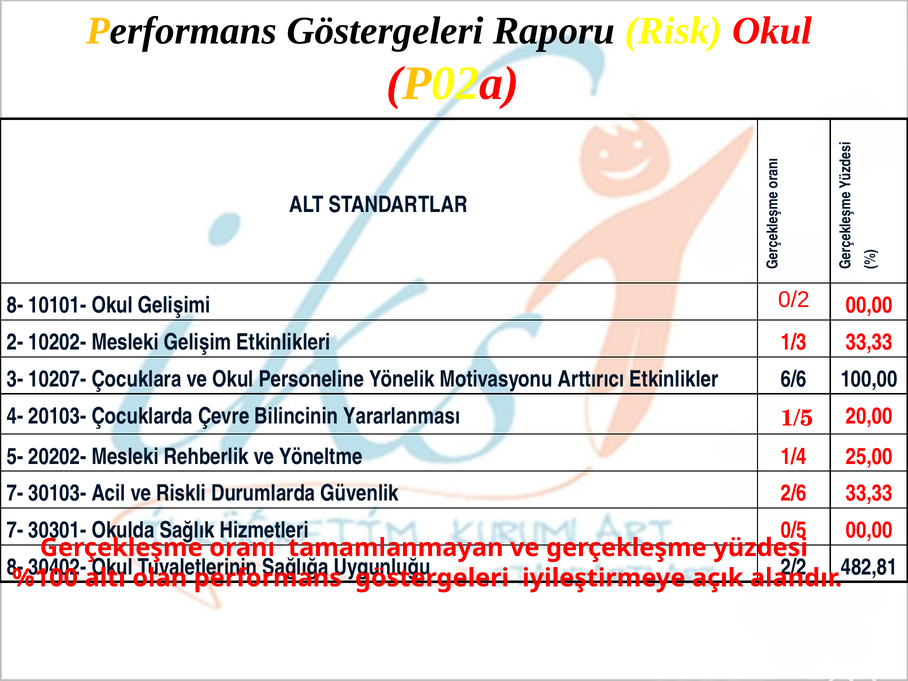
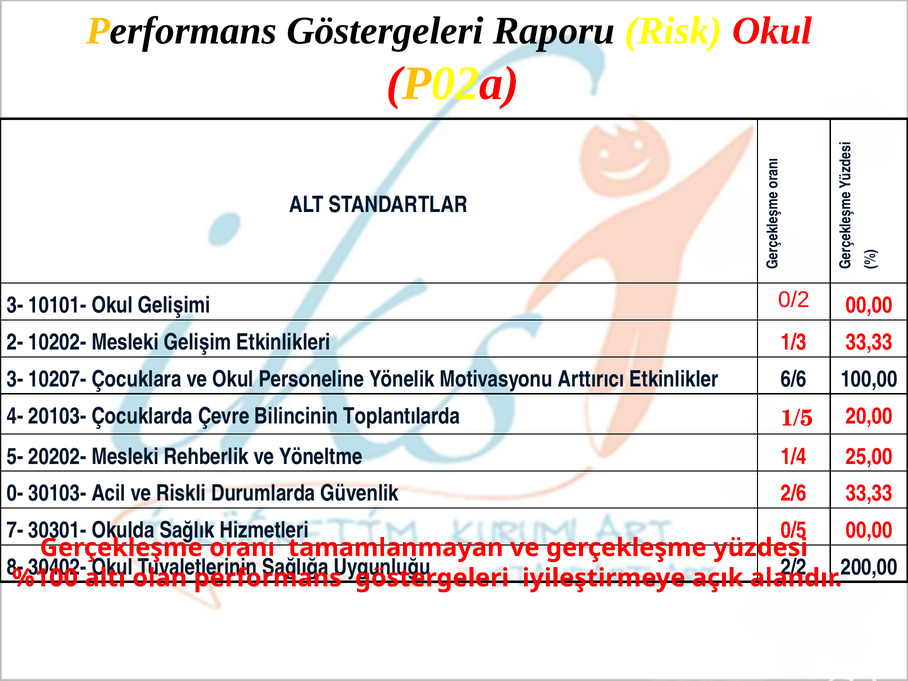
8-: 8- -> 3- (15, 305)
Yararlanması: Yararlanması -> Toplantılarda (402, 416)
7-: 7- -> 0- (15, 493)
482,81: 482,81 -> 200,00 (869, 567)
